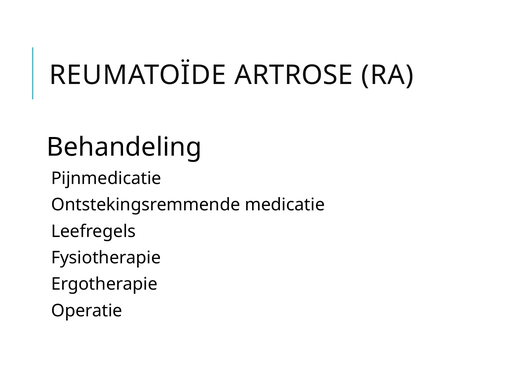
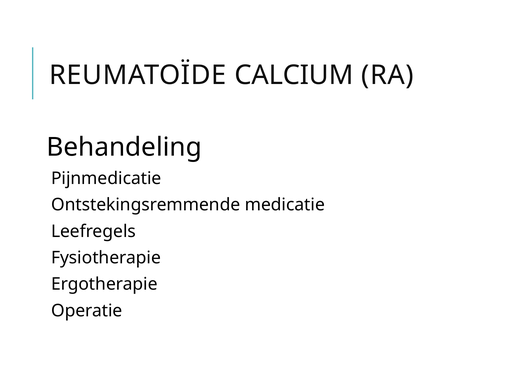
ARTROSE: ARTROSE -> CALCIUM (294, 75)
